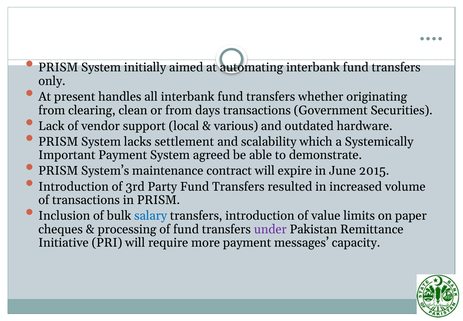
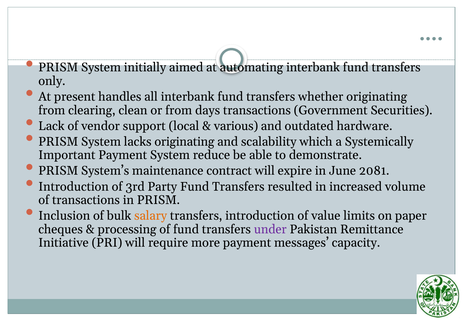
lacks settlement: settlement -> originating (184, 141)
agreed: agreed -> reduce (211, 155)
2015: 2015 -> 2081 (374, 171)
salary colour: blue -> orange (151, 215)
